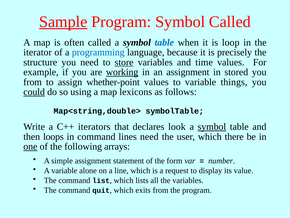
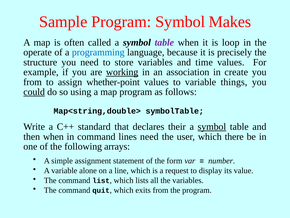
Sample underline: present -> none (63, 22)
Symbol Called: Called -> Makes (230, 22)
table colour: blue -> purple (164, 42)
iterator: iterator -> operate (38, 52)
store underline: present -> none (124, 62)
an assignment: assignment -> association (188, 72)
stored: stored -> create (236, 72)
map lexicons: lexicons -> program (136, 92)
iterators: iterators -> standard (94, 126)
look: look -> their (177, 126)
then loops: loops -> when (53, 136)
one underline: present -> none (30, 146)
